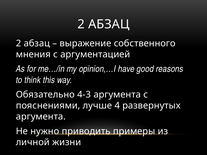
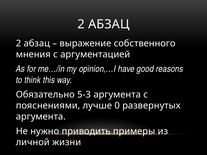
4-3: 4-3 -> 5-3 (84, 95)
4: 4 -> 0 (117, 106)
